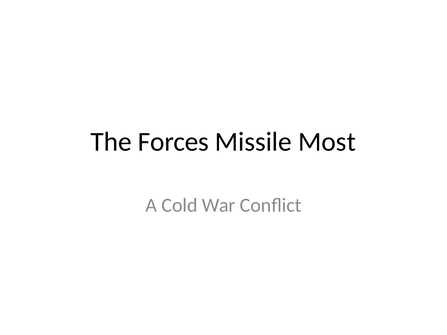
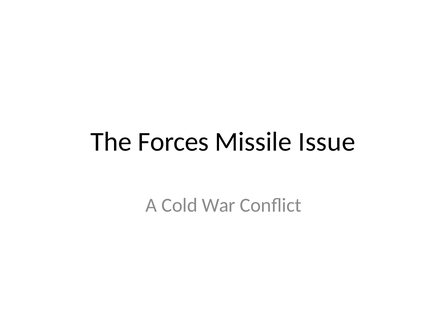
Most: Most -> Issue (327, 142)
